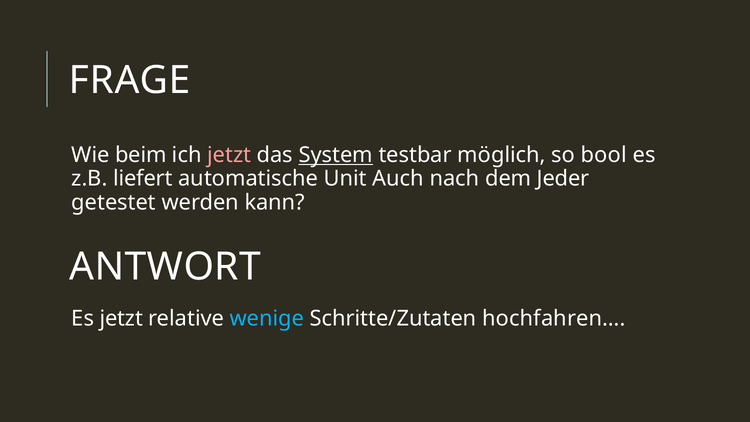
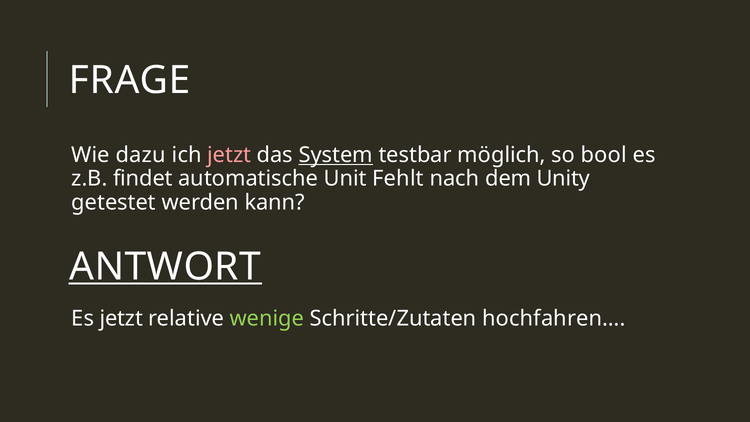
beim: beim -> dazu (141, 155)
liefert: liefert -> findet (143, 179)
Auch: Auch -> Fehlt (398, 179)
Jeder: Jeder -> Unity (563, 179)
ANTWORT underline: none -> present (165, 267)
wenige colour: light blue -> light green (267, 318)
